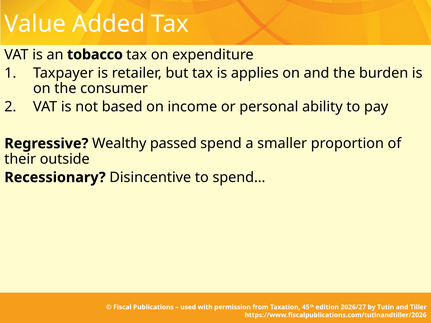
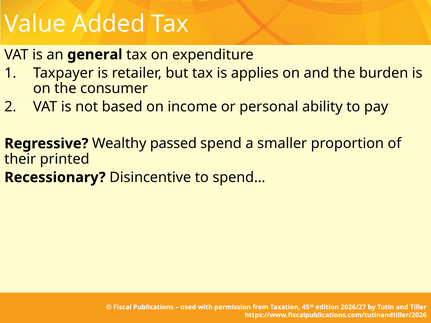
tobacco: tobacco -> general (95, 55)
outside: outside -> printed (65, 159)
